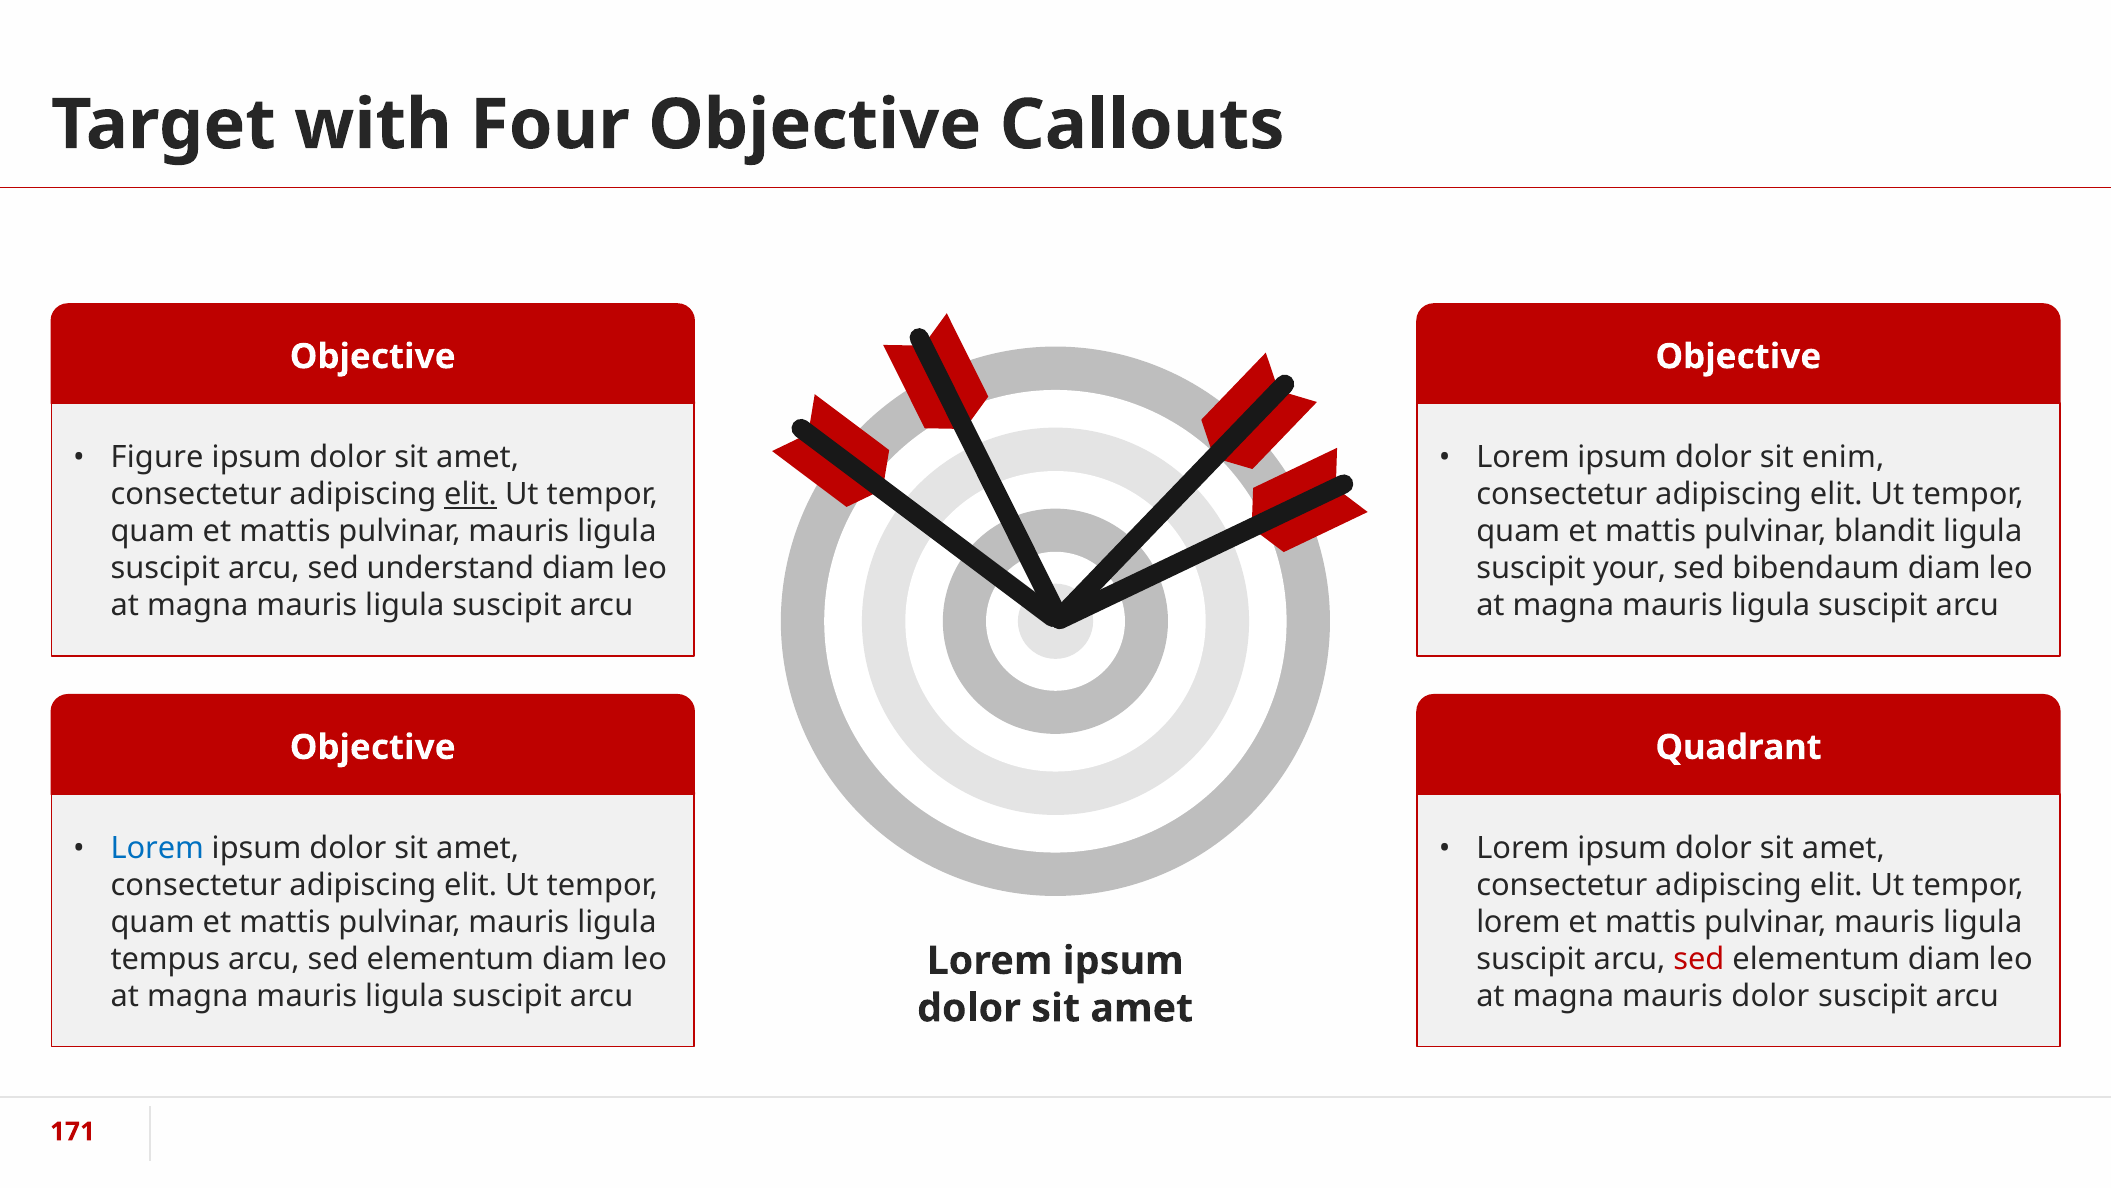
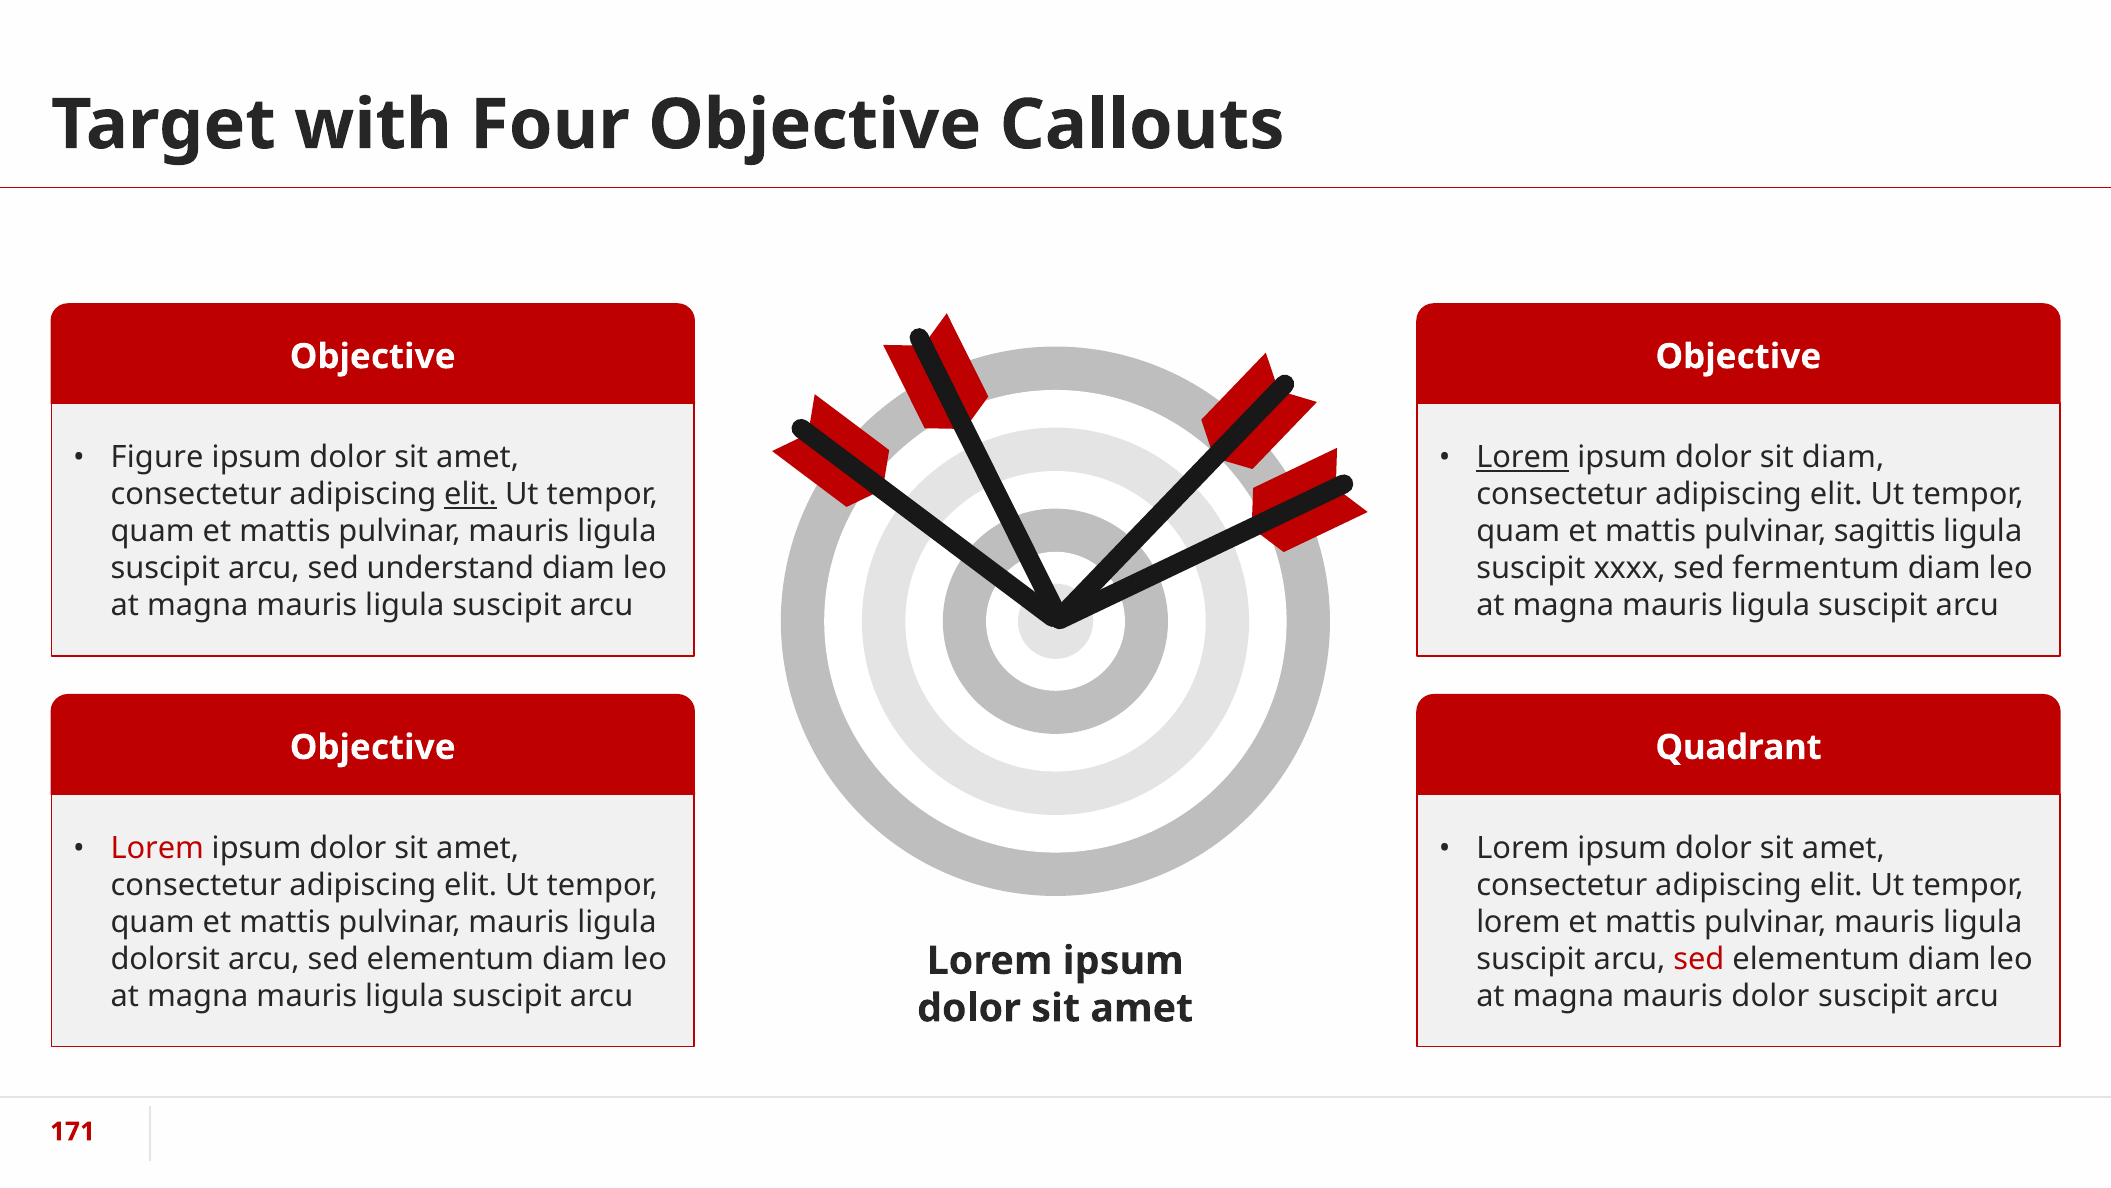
Lorem underline: none -> present (1523, 457)
sit enim: enim -> diam (1843, 457)
blandit: blandit -> sagittis (1885, 531)
your: your -> xxxx (1630, 568)
bibendaum: bibendaum -> fermentum (1816, 568)
Lorem colour: blue -> red (157, 848)
tempus: tempus -> dolorsit (165, 959)
